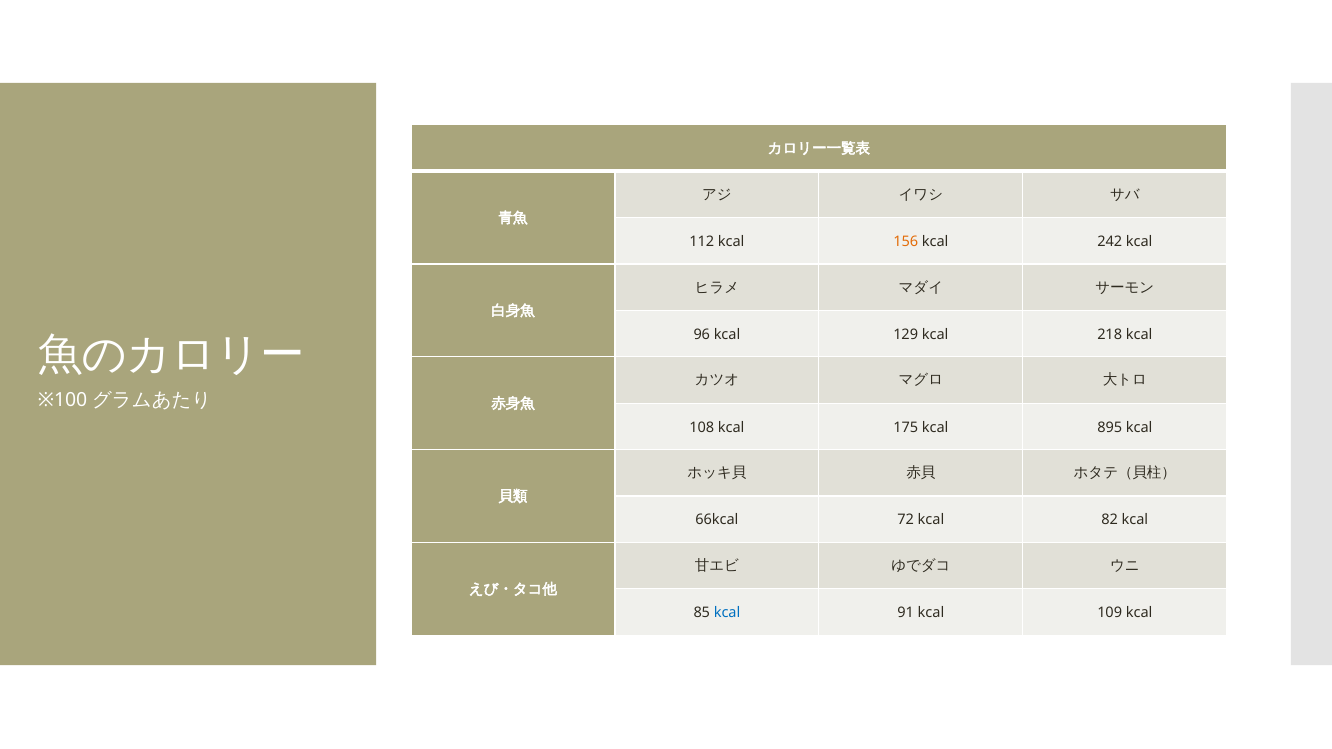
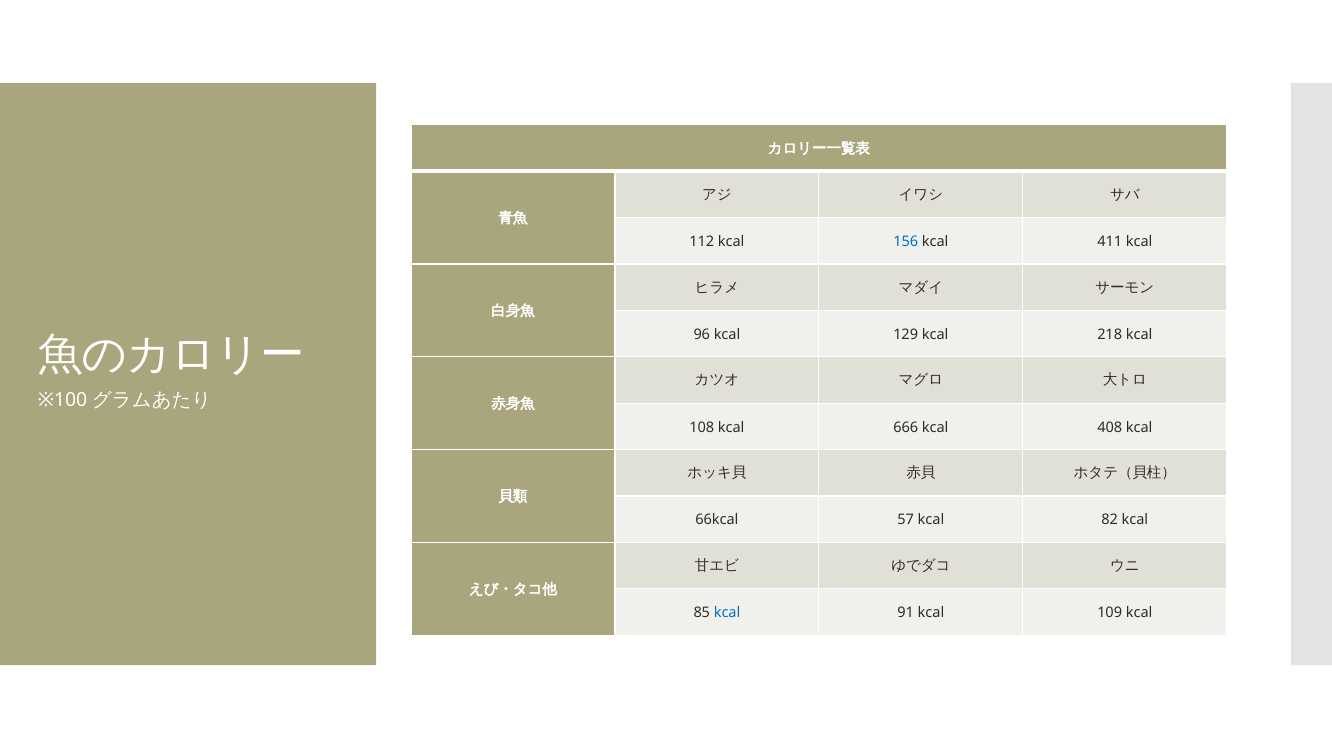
156 colour: orange -> blue (906, 242)
242: 242 -> 411 (1110, 242)
175: 175 -> 666 (906, 427)
895: 895 -> 408 (1110, 427)
72: 72 -> 57 (906, 520)
